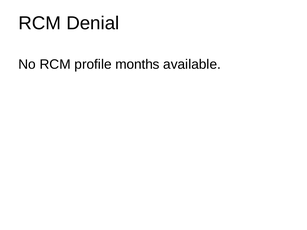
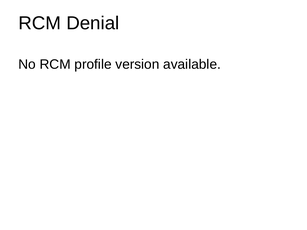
months: months -> version (137, 64)
